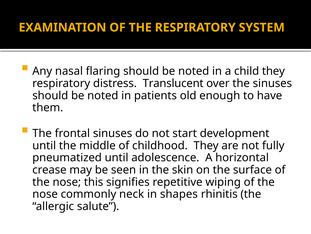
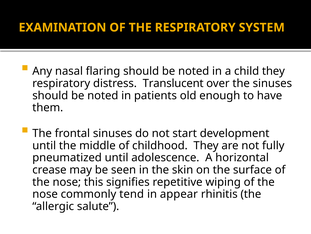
neck: neck -> tend (132, 194)
shapes: shapes -> appear (179, 194)
